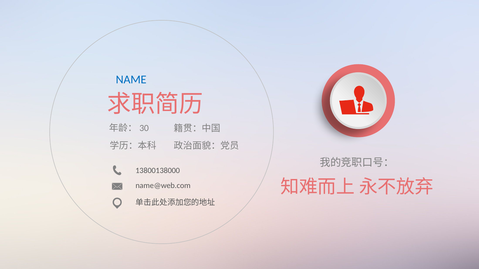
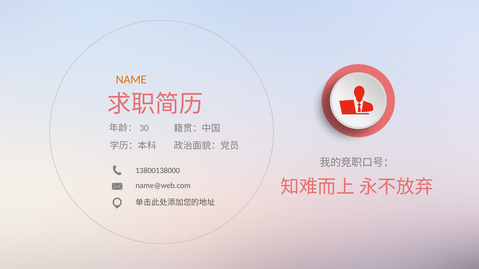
NAME colour: blue -> orange (131, 80)
